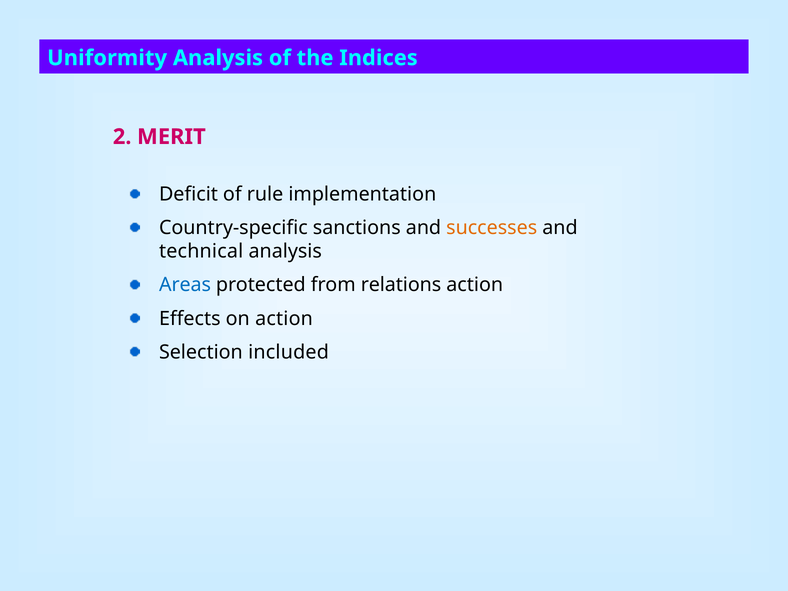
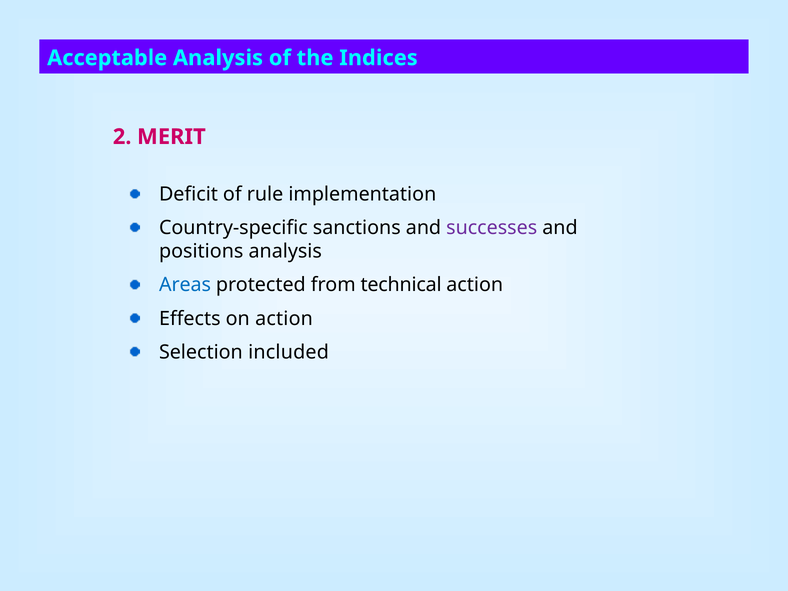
Uniformity: Uniformity -> Acceptable (107, 58)
successes colour: orange -> purple (492, 228)
technical: technical -> positions (201, 251)
relations: relations -> technical (401, 285)
